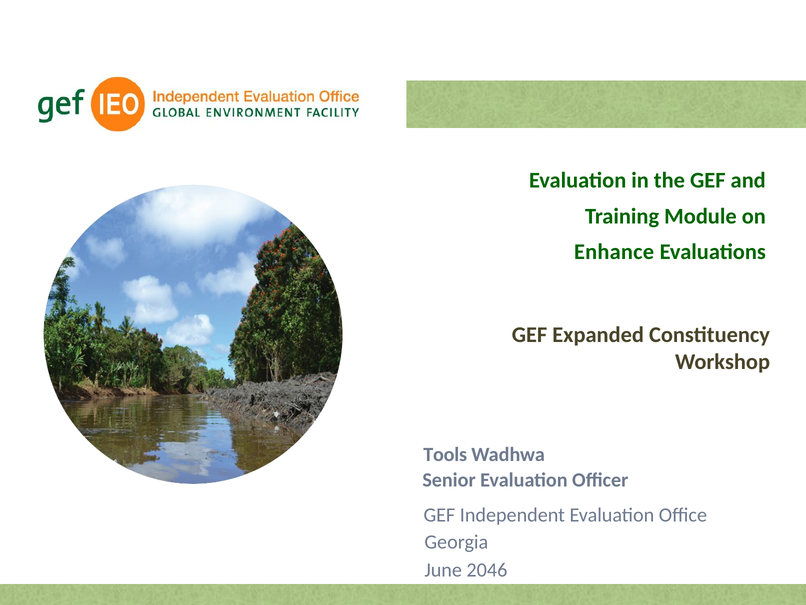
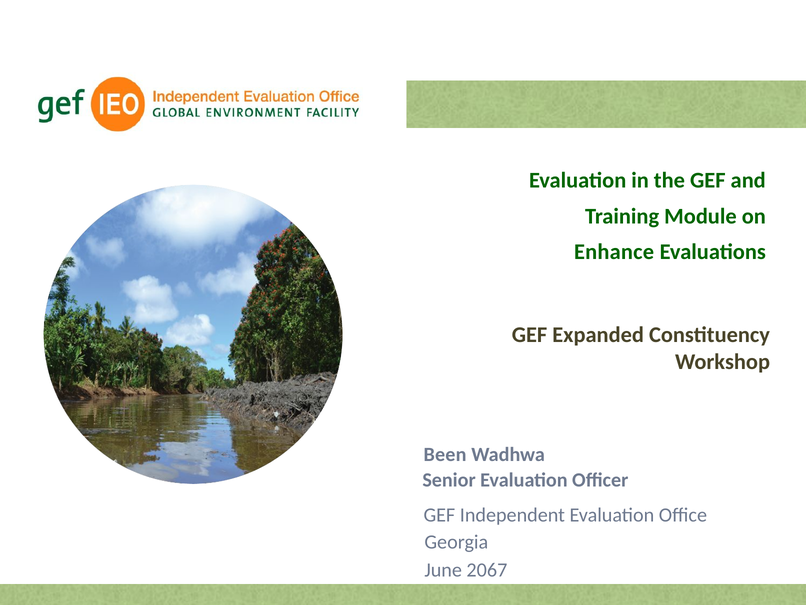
Tools: Tools -> Been (445, 454)
2046: 2046 -> 2067 (487, 570)
